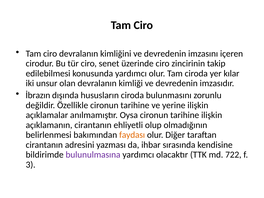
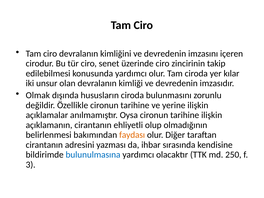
İbrazın: İbrazın -> Olmak (38, 95)
bulunulmasına colour: purple -> blue (93, 155)
722: 722 -> 250 (233, 155)
